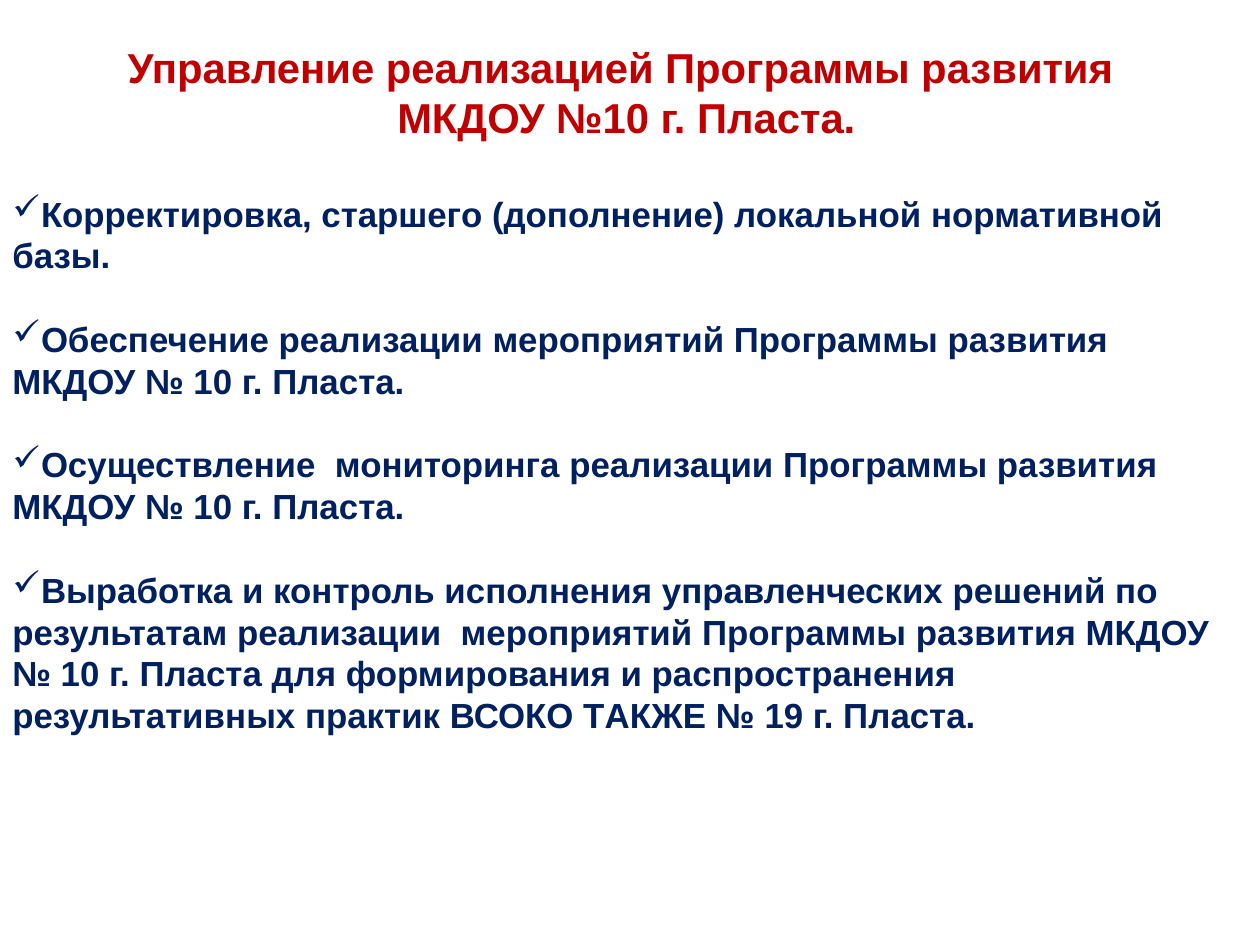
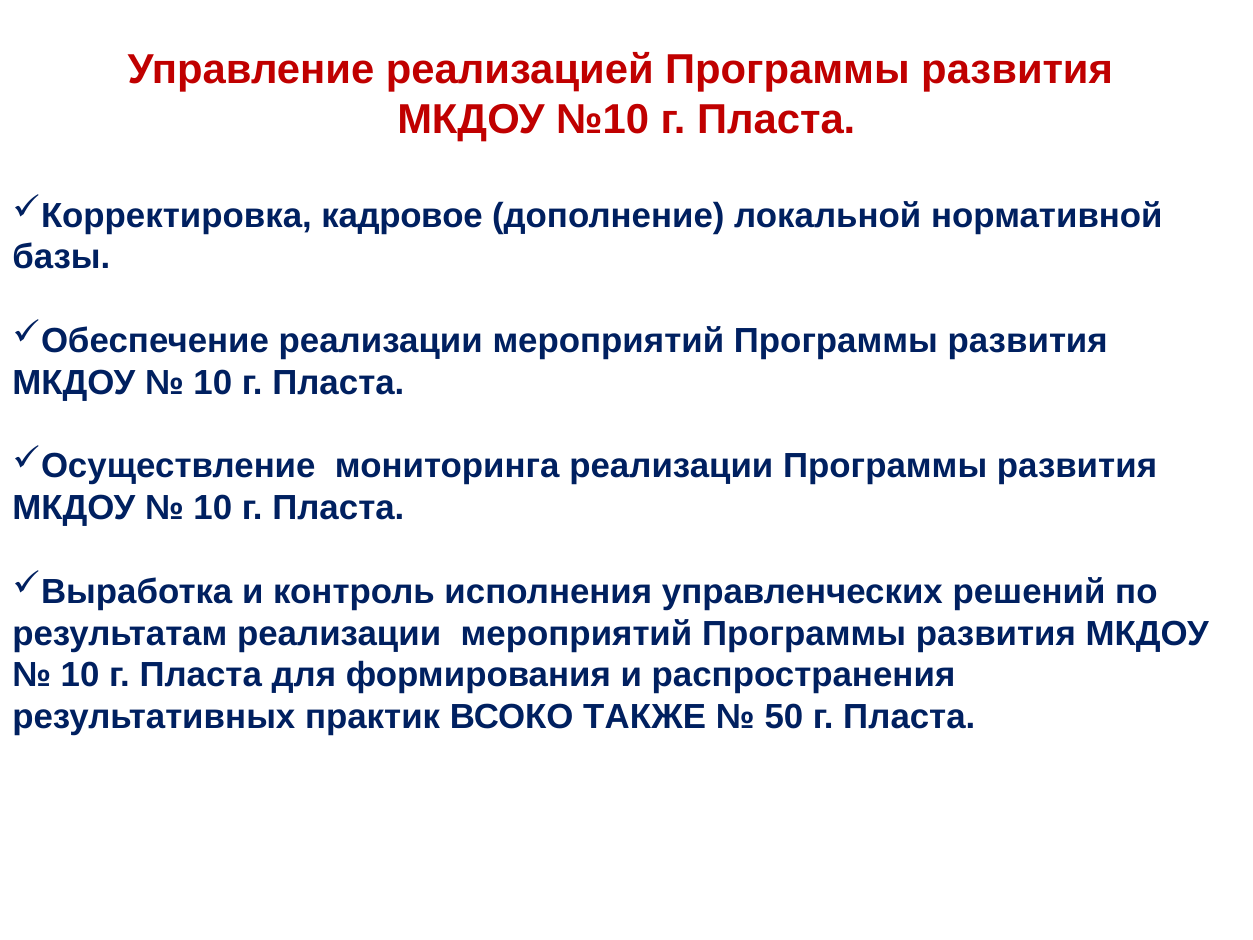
старшего: старшего -> кадровое (402, 216)
19: 19 -> 50 (784, 717)
